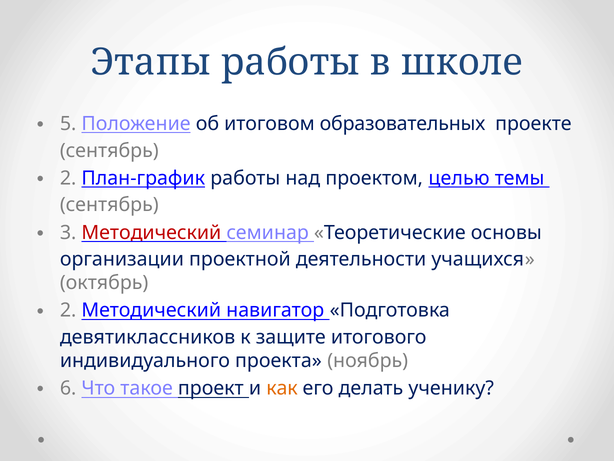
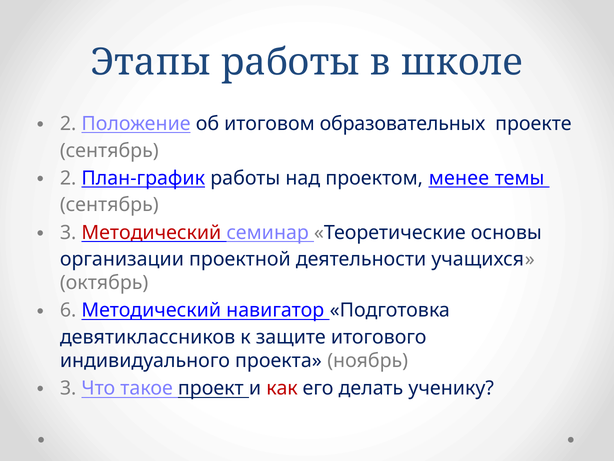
5: 5 -> 2 (68, 124)
целью: целью -> менее (459, 178)
2: 2 -> 6 (68, 310)
6: 6 -> 3 (68, 388)
как colour: orange -> red (282, 388)
